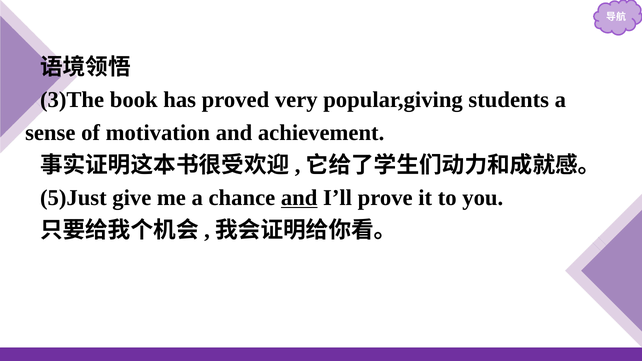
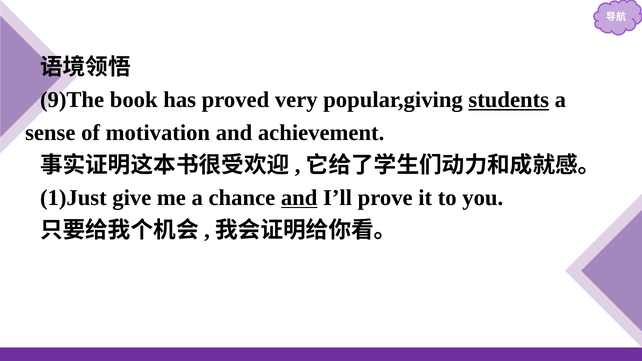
3)The: 3)The -> 9)The (72, 100)
students underline: none -> present (509, 100)
5)Just: 5)Just -> 1)Just (73, 198)
